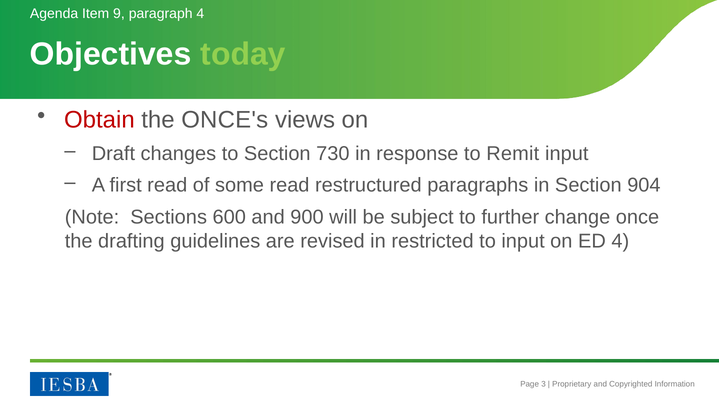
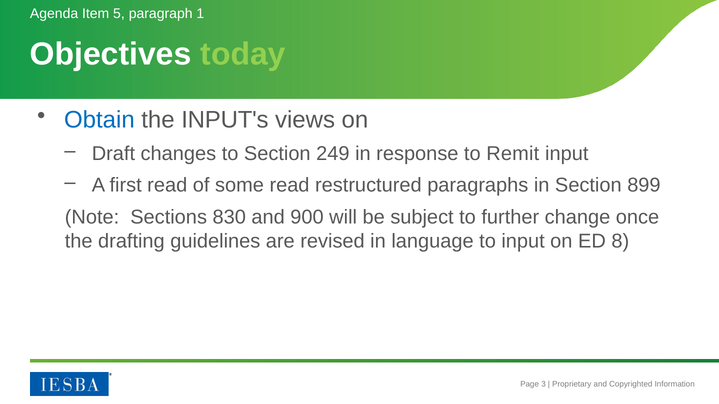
9: 9 -> 5 (119, 14)
paragraph 4: 4 -> 1 (200, 14)
Obtain colour: red -> blue (99, 120)
ONCE's: ONCE's -> INPUT's (225, 120)
730: 730 -> 249 (333, 154)
904: 904 -> 899 (644, 186)
600: 600 -> 830 (229, 217)
restricted: restricted -> language (433, 241)
ED 4: 4 -> 8 (620, 241)
